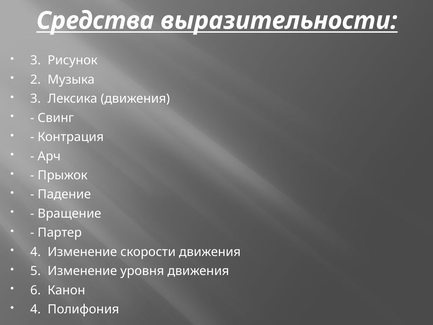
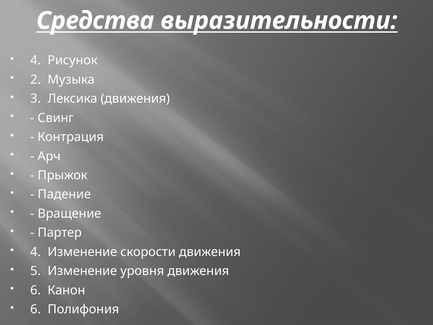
3: 3 -> 4 (36, 60)
4: 4 -> 6 (36, 309)
